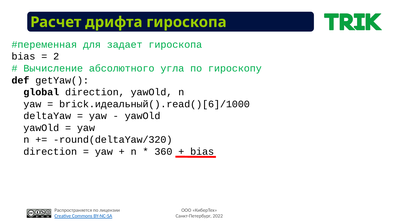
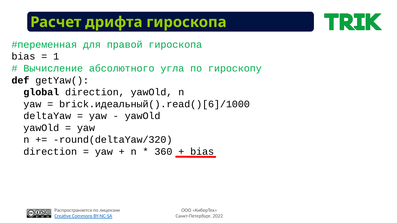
задает: задает -> правой (125, 45)
2: 2 -> 1 (56, 57)
